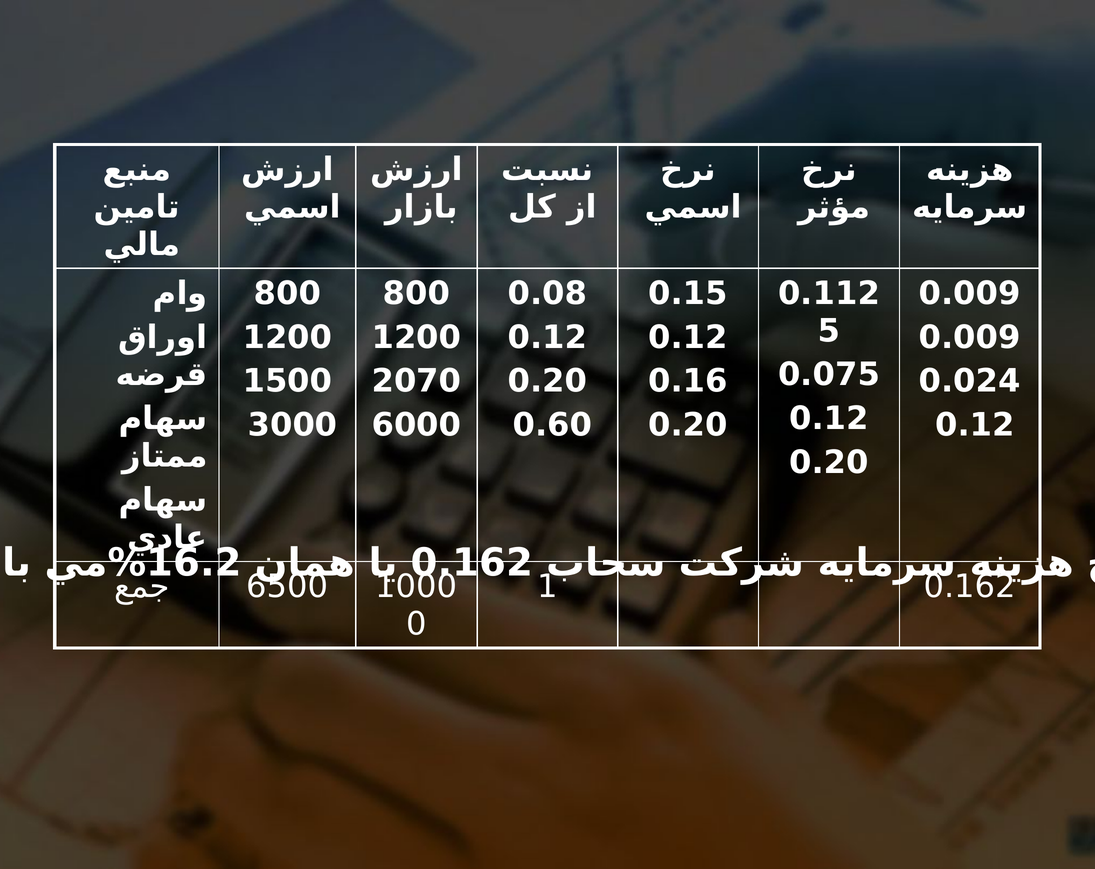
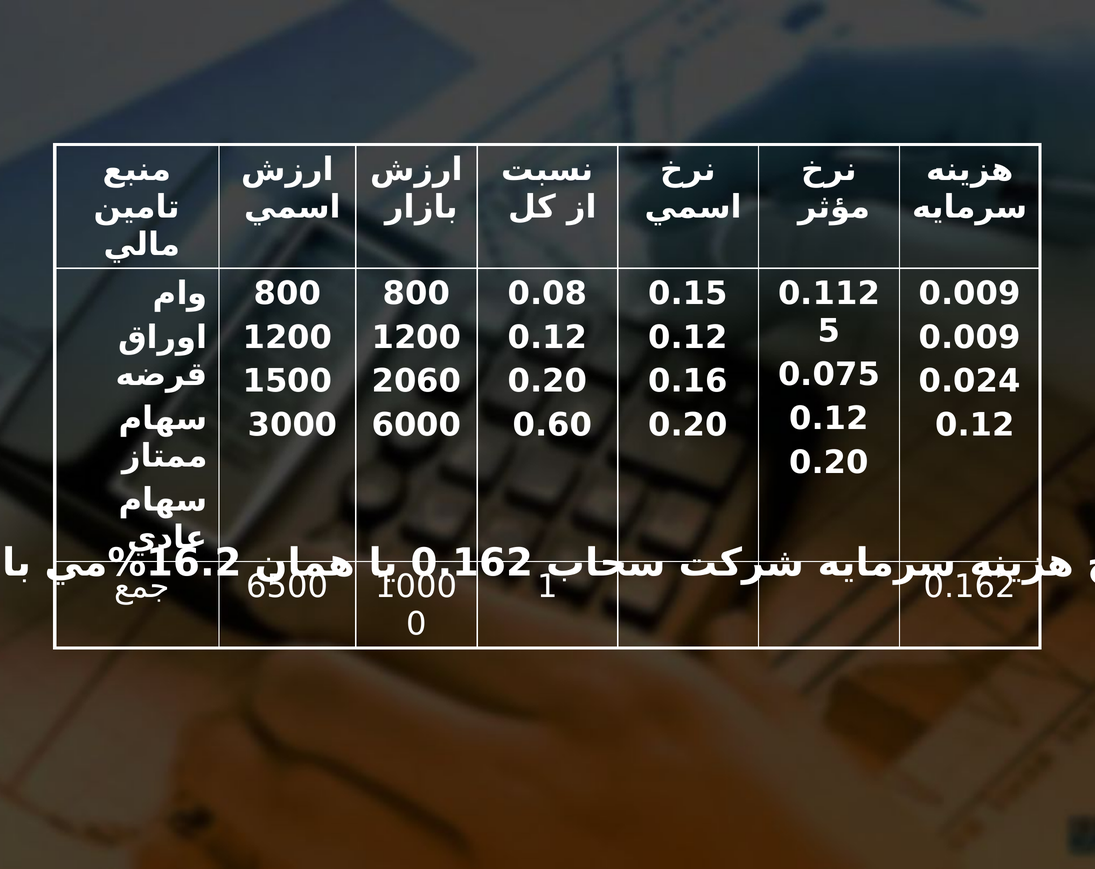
2070: 2070 -> 2060 (416, 381)
